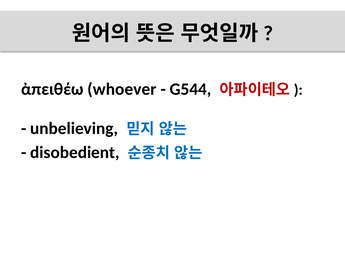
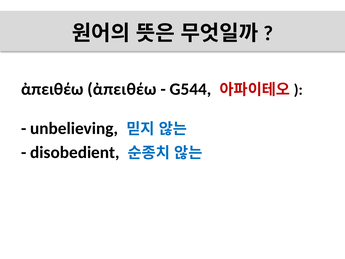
ἀπειθέω whoever: whoever -> ἀπειθέω (122, 89)
